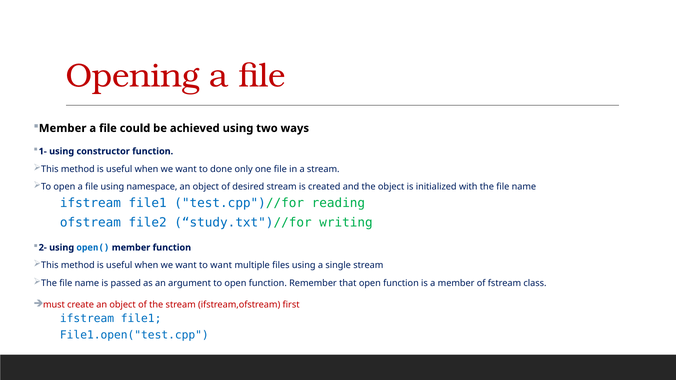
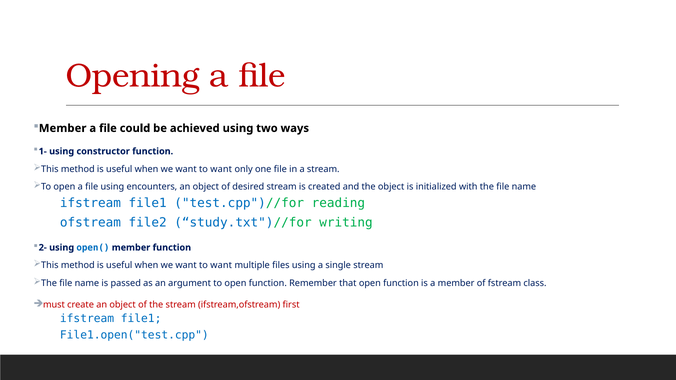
done: done -> want (221, 169)
namespace: namespace -> encounters (152, 187)
